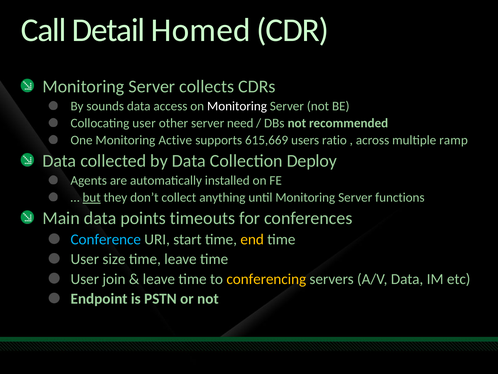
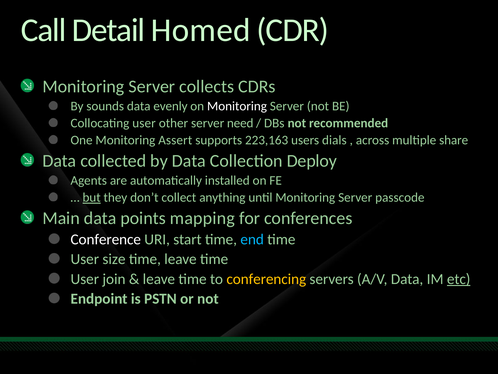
access: access -> evenly (170, 106)
Active: Active -> Assert (175, 140)
615,669: 615,669 -> 223,163 (267, 140)
ratio: ratio -> dials (334, 140)
ramp: ramp -> share (454, 140)
functions: functions -> passcode (400, 197)
timeouts: timeouts -> mapping (202, 218)
Conference colour: light blue -> white (106, 239)
end colour: yellow -> light blue (252, 239)
etc underline: none -> present (459, 279)
